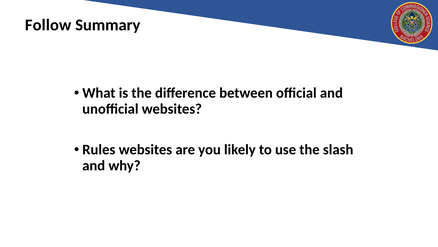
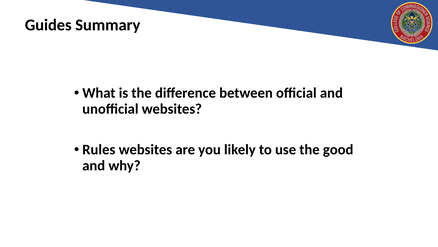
Follow: Follow -> Guides (48, 25)
slash: slash -> good (338, 149)
